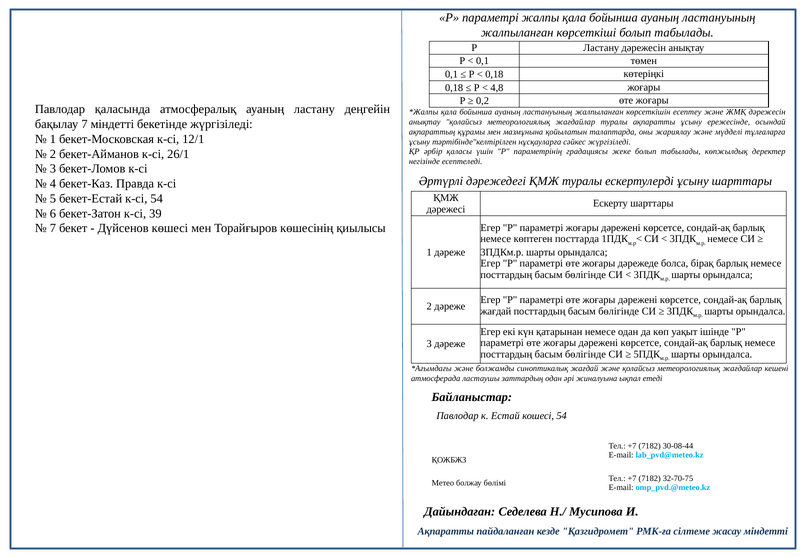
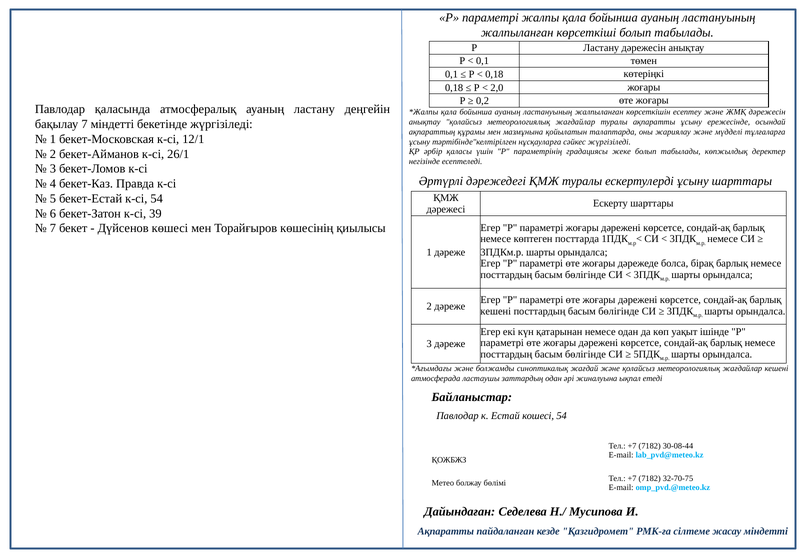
4,8: 4,8 -> 2,0 (497, 88)
жағдай: жағдай -> кешені (496, 311)
